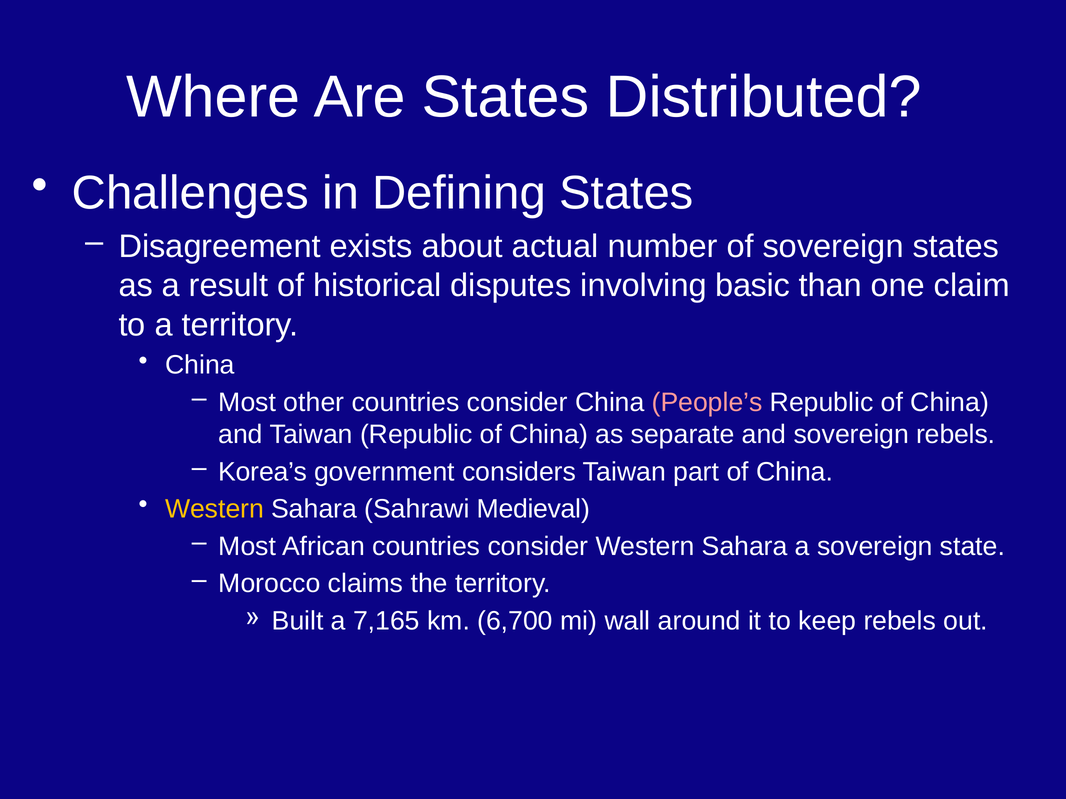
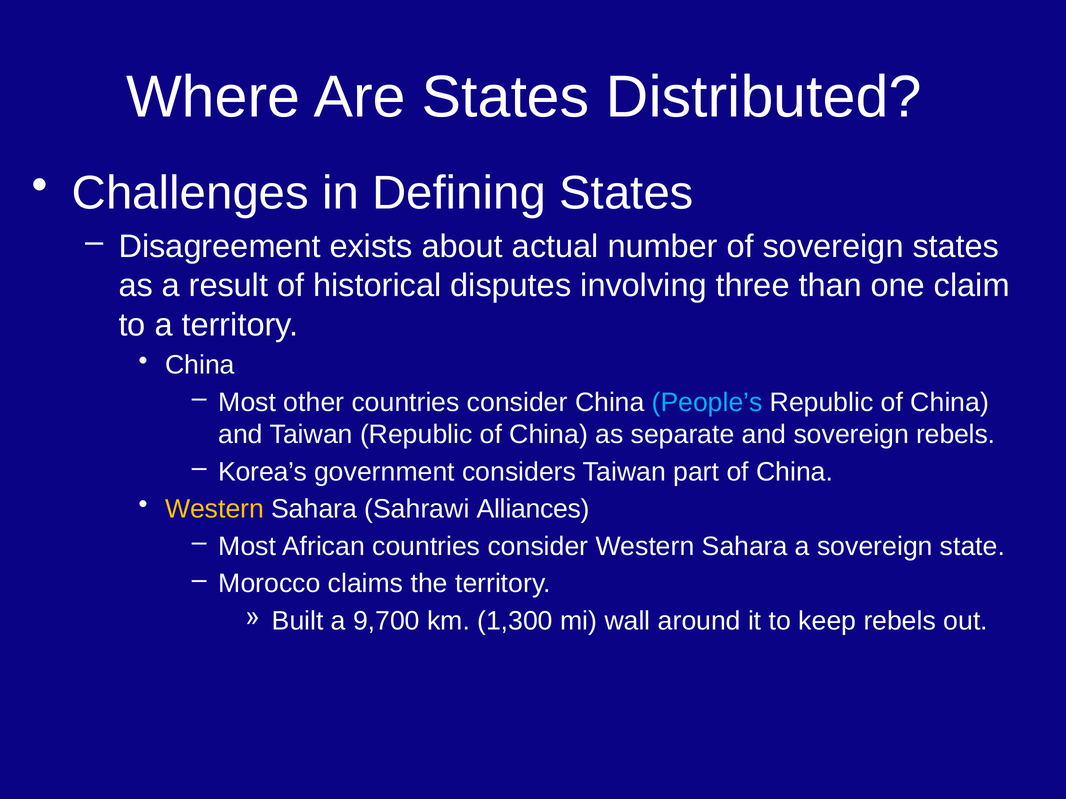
basic: basic -> three (753, 286)
People’s colour: pink -> light blue (707, 403)
Medieval: Medieval -> Alliances (533, 509)
7,165: 7,165 -> 9,700 (386, 621)
6,700: 6,700 -> 1,300 (515, 621)
